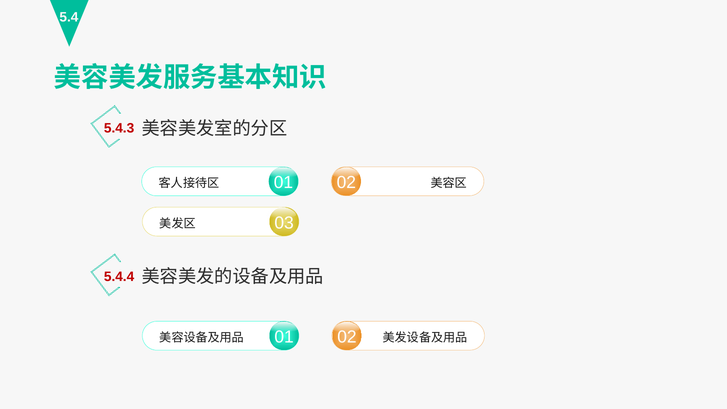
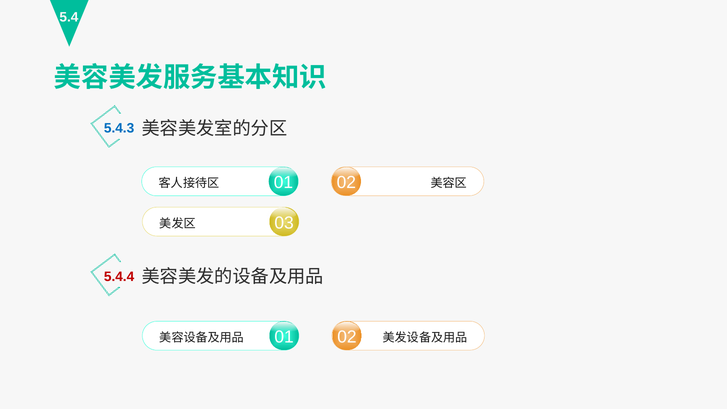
5.4.3 colour: red -> blue (119, 128)
